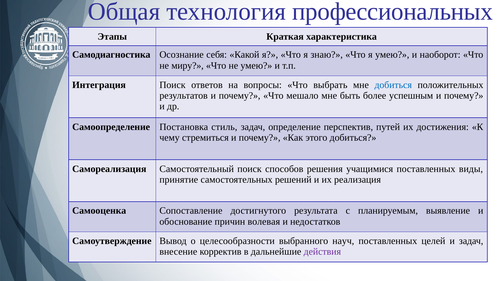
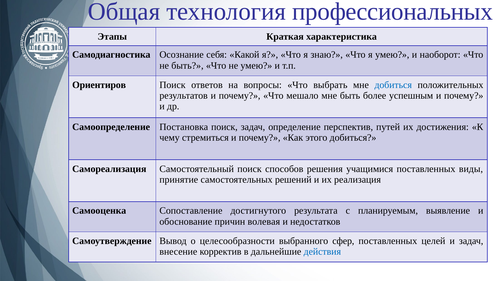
не миру: миру -> быть (187, 65)
Интеграция: Интеграция -> Ориентиров (99, 85)
Постановка стиль: стиль -> поиск (224, 127)
науч: науч -> сфер (343, 241)
действия colour: purple -> blue (322, 251)
